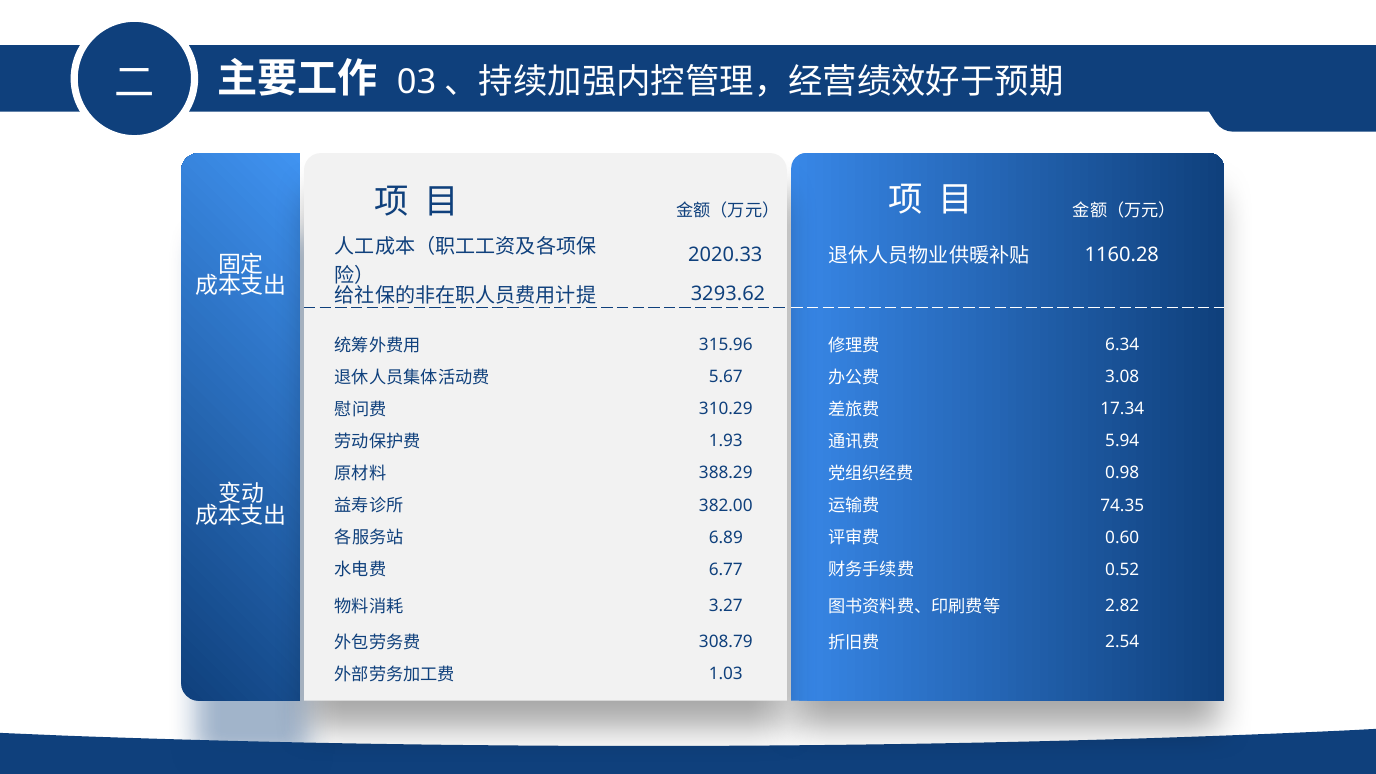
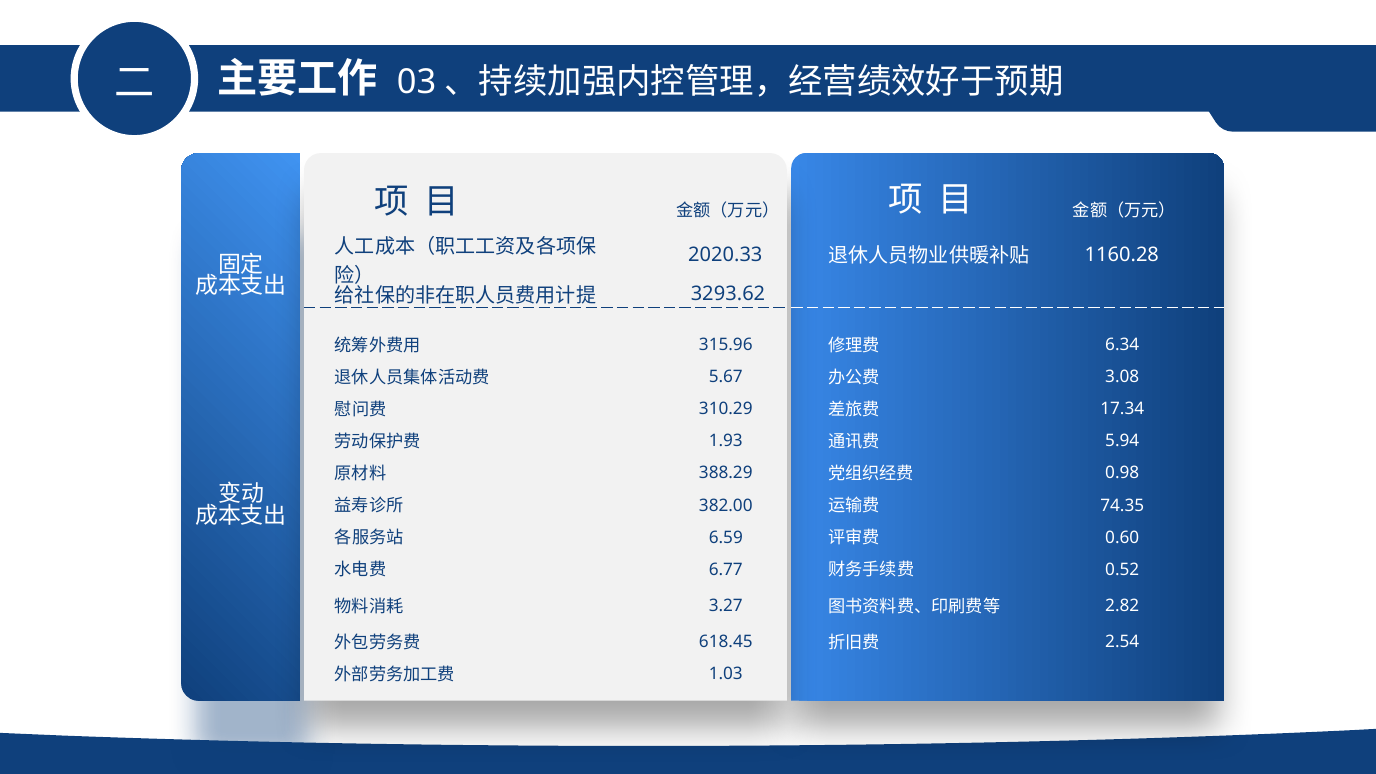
6.89: 6.89 -> 6.59 (726, 537)
308.79: 308.79 -> 618.45 (726, 642)
